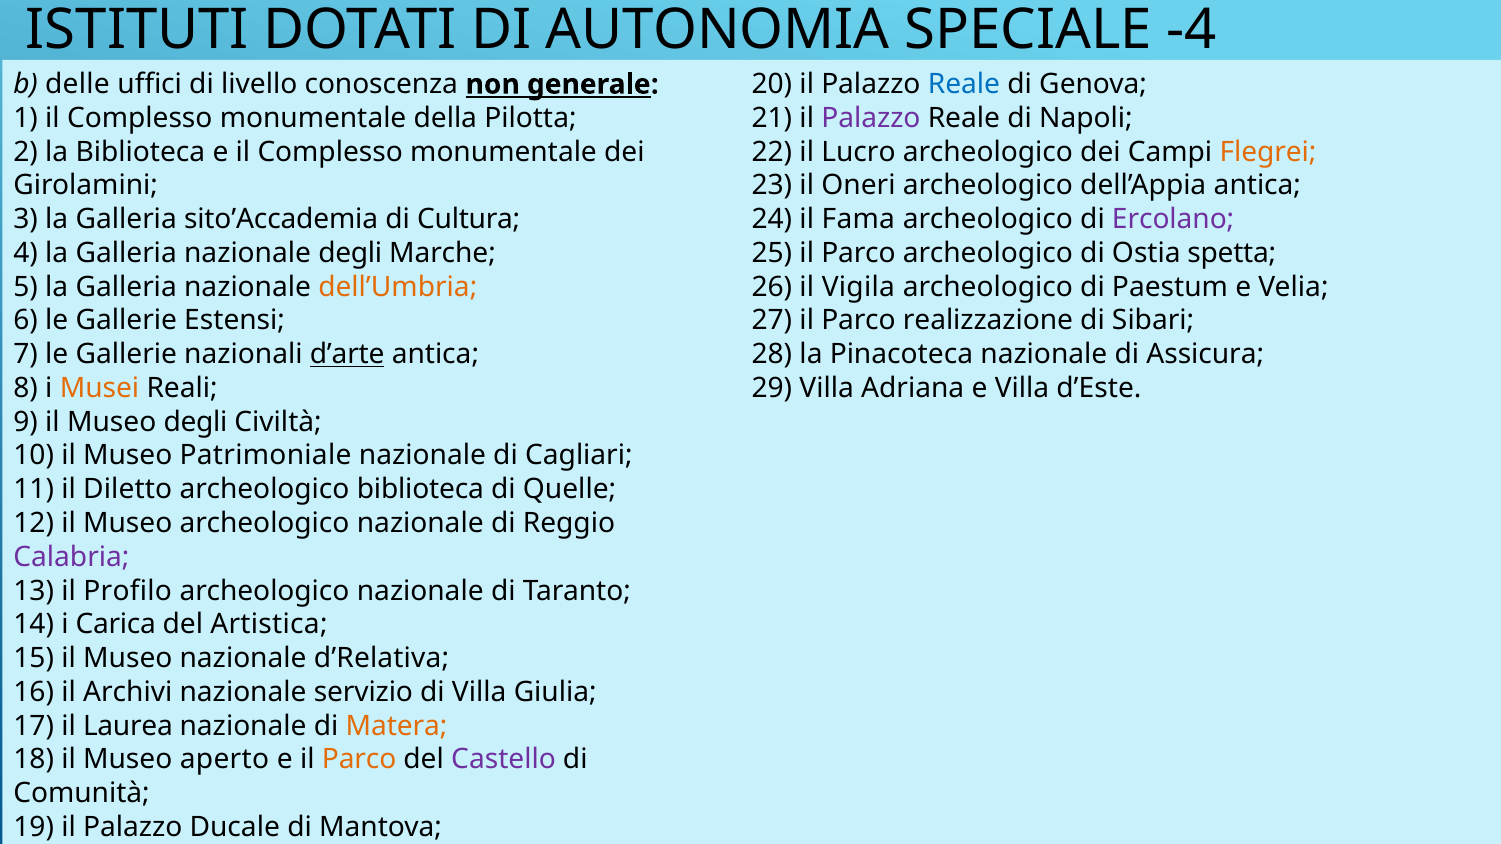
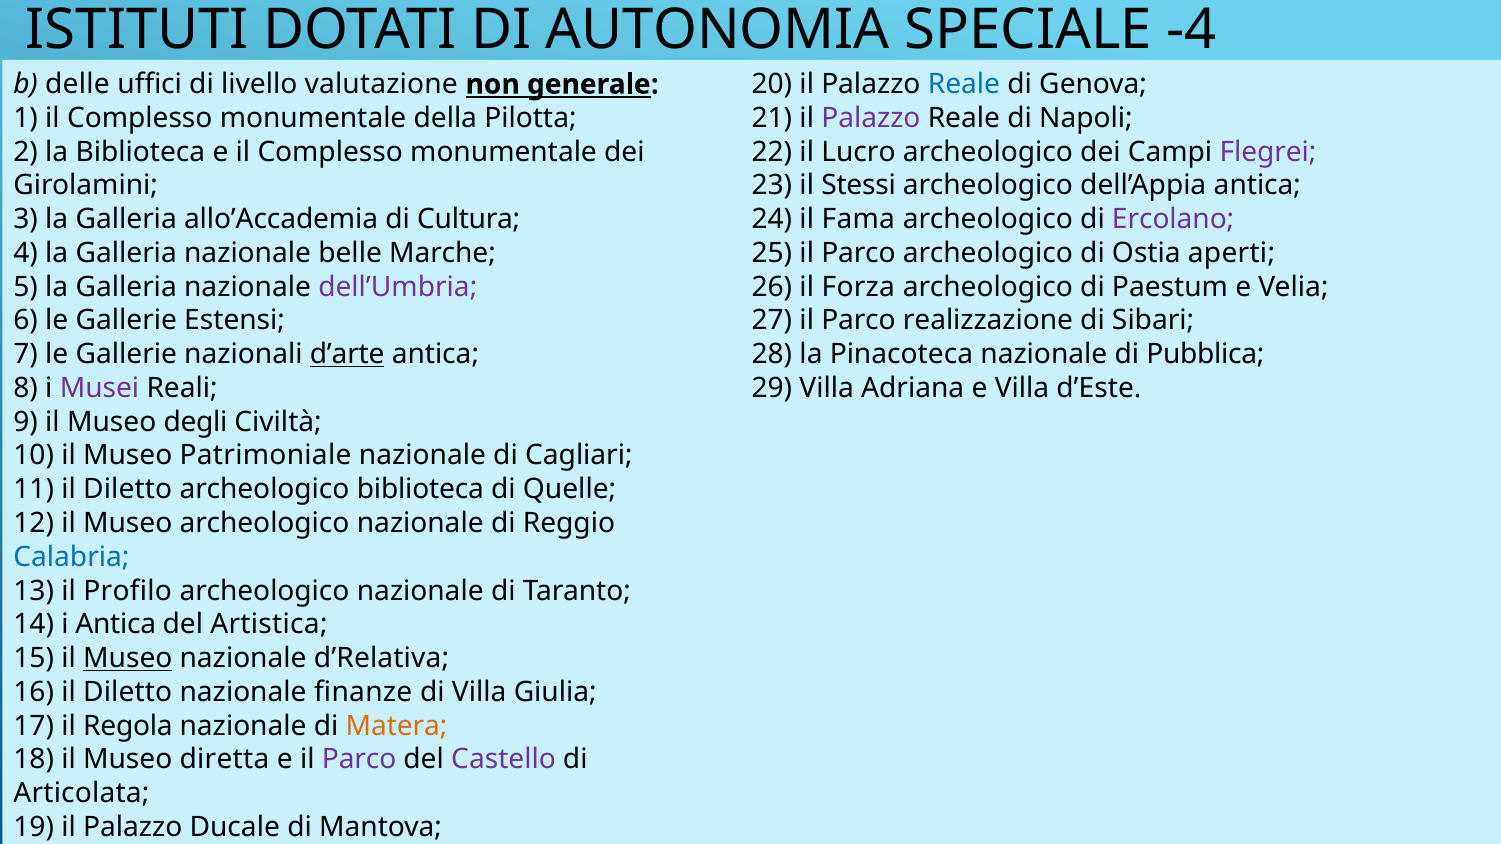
conoscenza: conoscenza -> valutazione (381, 84)
Flegrei colour: orange -> purple (1268, 152)
Oneri: Oneri -> Stessi (859, 186)
sito’Accademia: sito’Accademia -> allo’Accademia (281, 219)
nazionale degli: degli -> belle (350, 253)
spetta: spetta -> aperti (1231, 253)
dell’Umbria colour: orange -> purple (398, 287)
Vigila: Vigila -> Forza (858, 287)
Assicura: Assicura -> Pubblica (1205, 355)
Musei colour: orange -> purple (100, 388)
Calabria colour: purple -> blue (71, 557)
i Carica: Carica -> Antica (116, 625)
Museo underline: none -> present (128, 658)
16 il Archivi: Archivi -> Diletto (128, 692)
servizio: servizio -> finanze (363, 692)
Laurea: Laurea -> Regola (128, 726)
aperto: aperto -> diretta (224, 760)
Parco colour: orange -> purple (359, 760)
Comunità: Comunità -> Articolata (81, 794)
